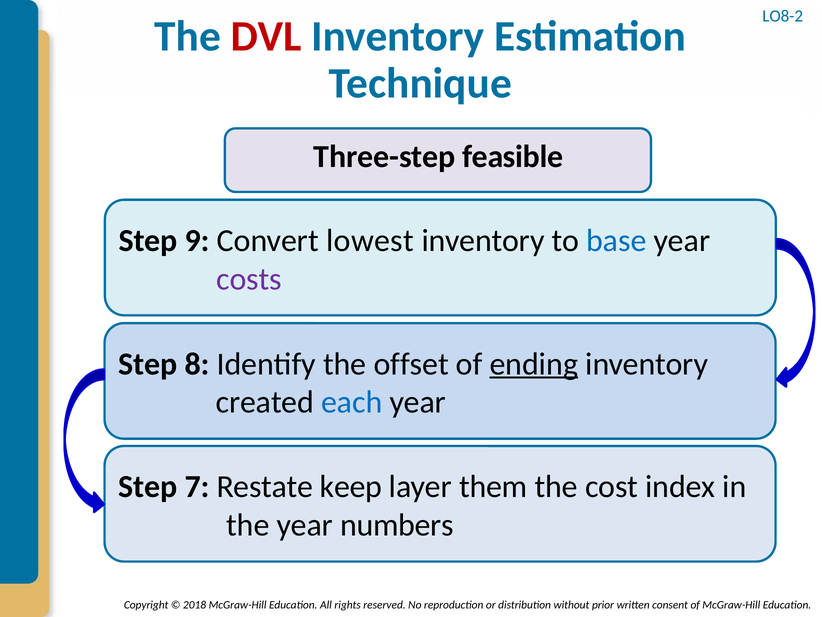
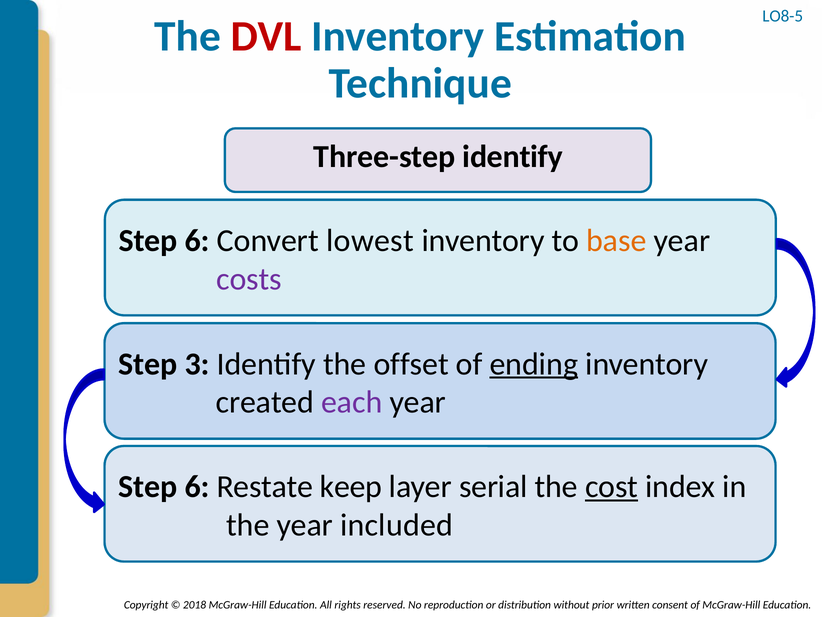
LO8-2: LO8-2 -> LO8-5 (783, 16)
Three-step feasible: feasible -> identify (513, 157)
9: 9 -> 6 (197, 240)
base colour: blue -> orange (616, 240)
8: 8 -> 3 (197, 364)
each colour: blue -> purple (352, 402)
7: 7 -> 6 (197, 486)
them: them -> serial (493, 486)
cost underline: none -> present (612, 486)
numbers: numbers -> included (397, 525)
